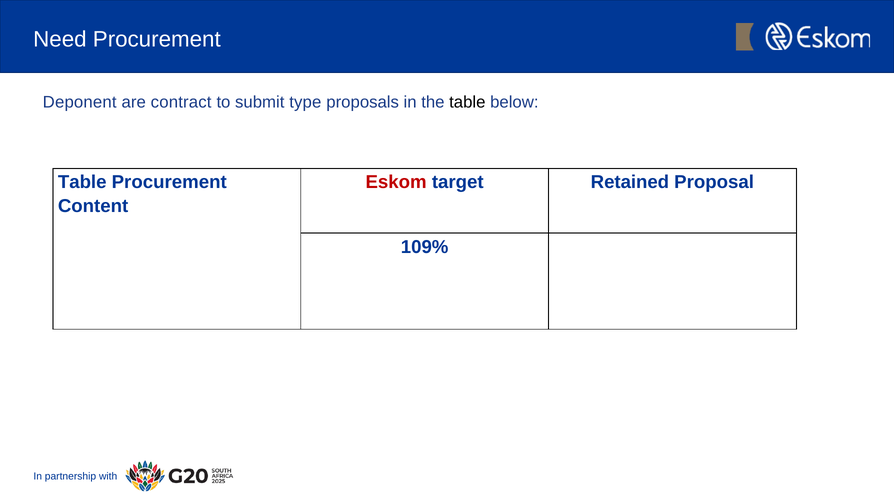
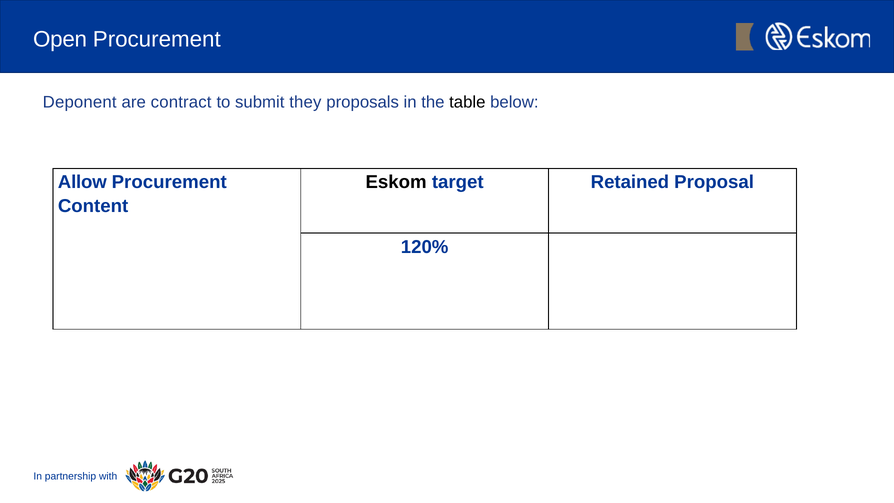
Need: Need -> Open (60, 39)
type: type -> they (305, 102)
Table: Table -> Allow (82, 182)
Eskom colour: red -> black (396, 182)
109%: 109% -> 120% (425, 247)
